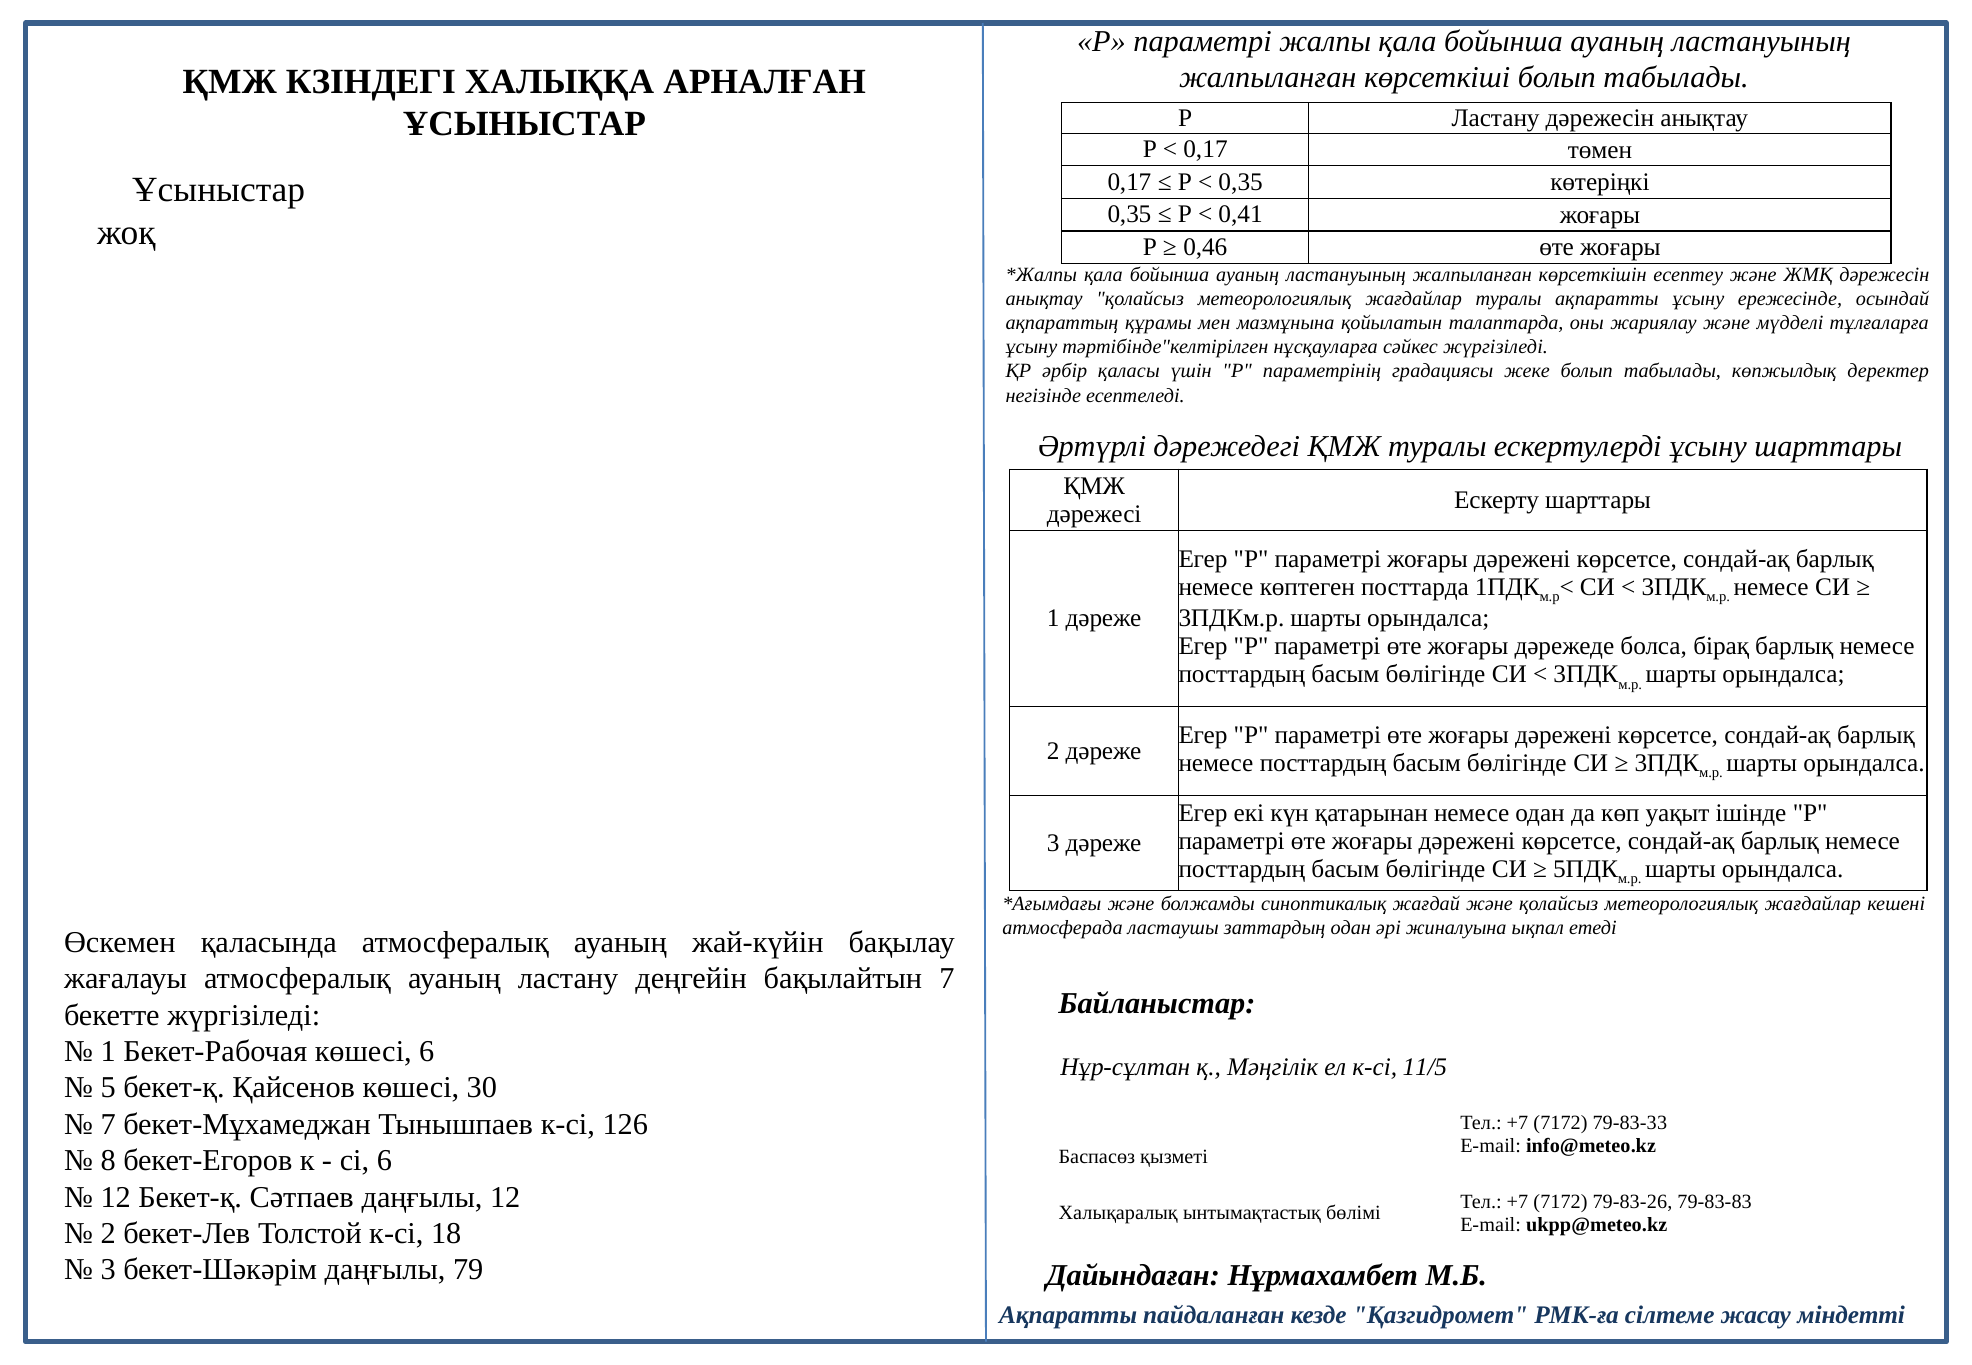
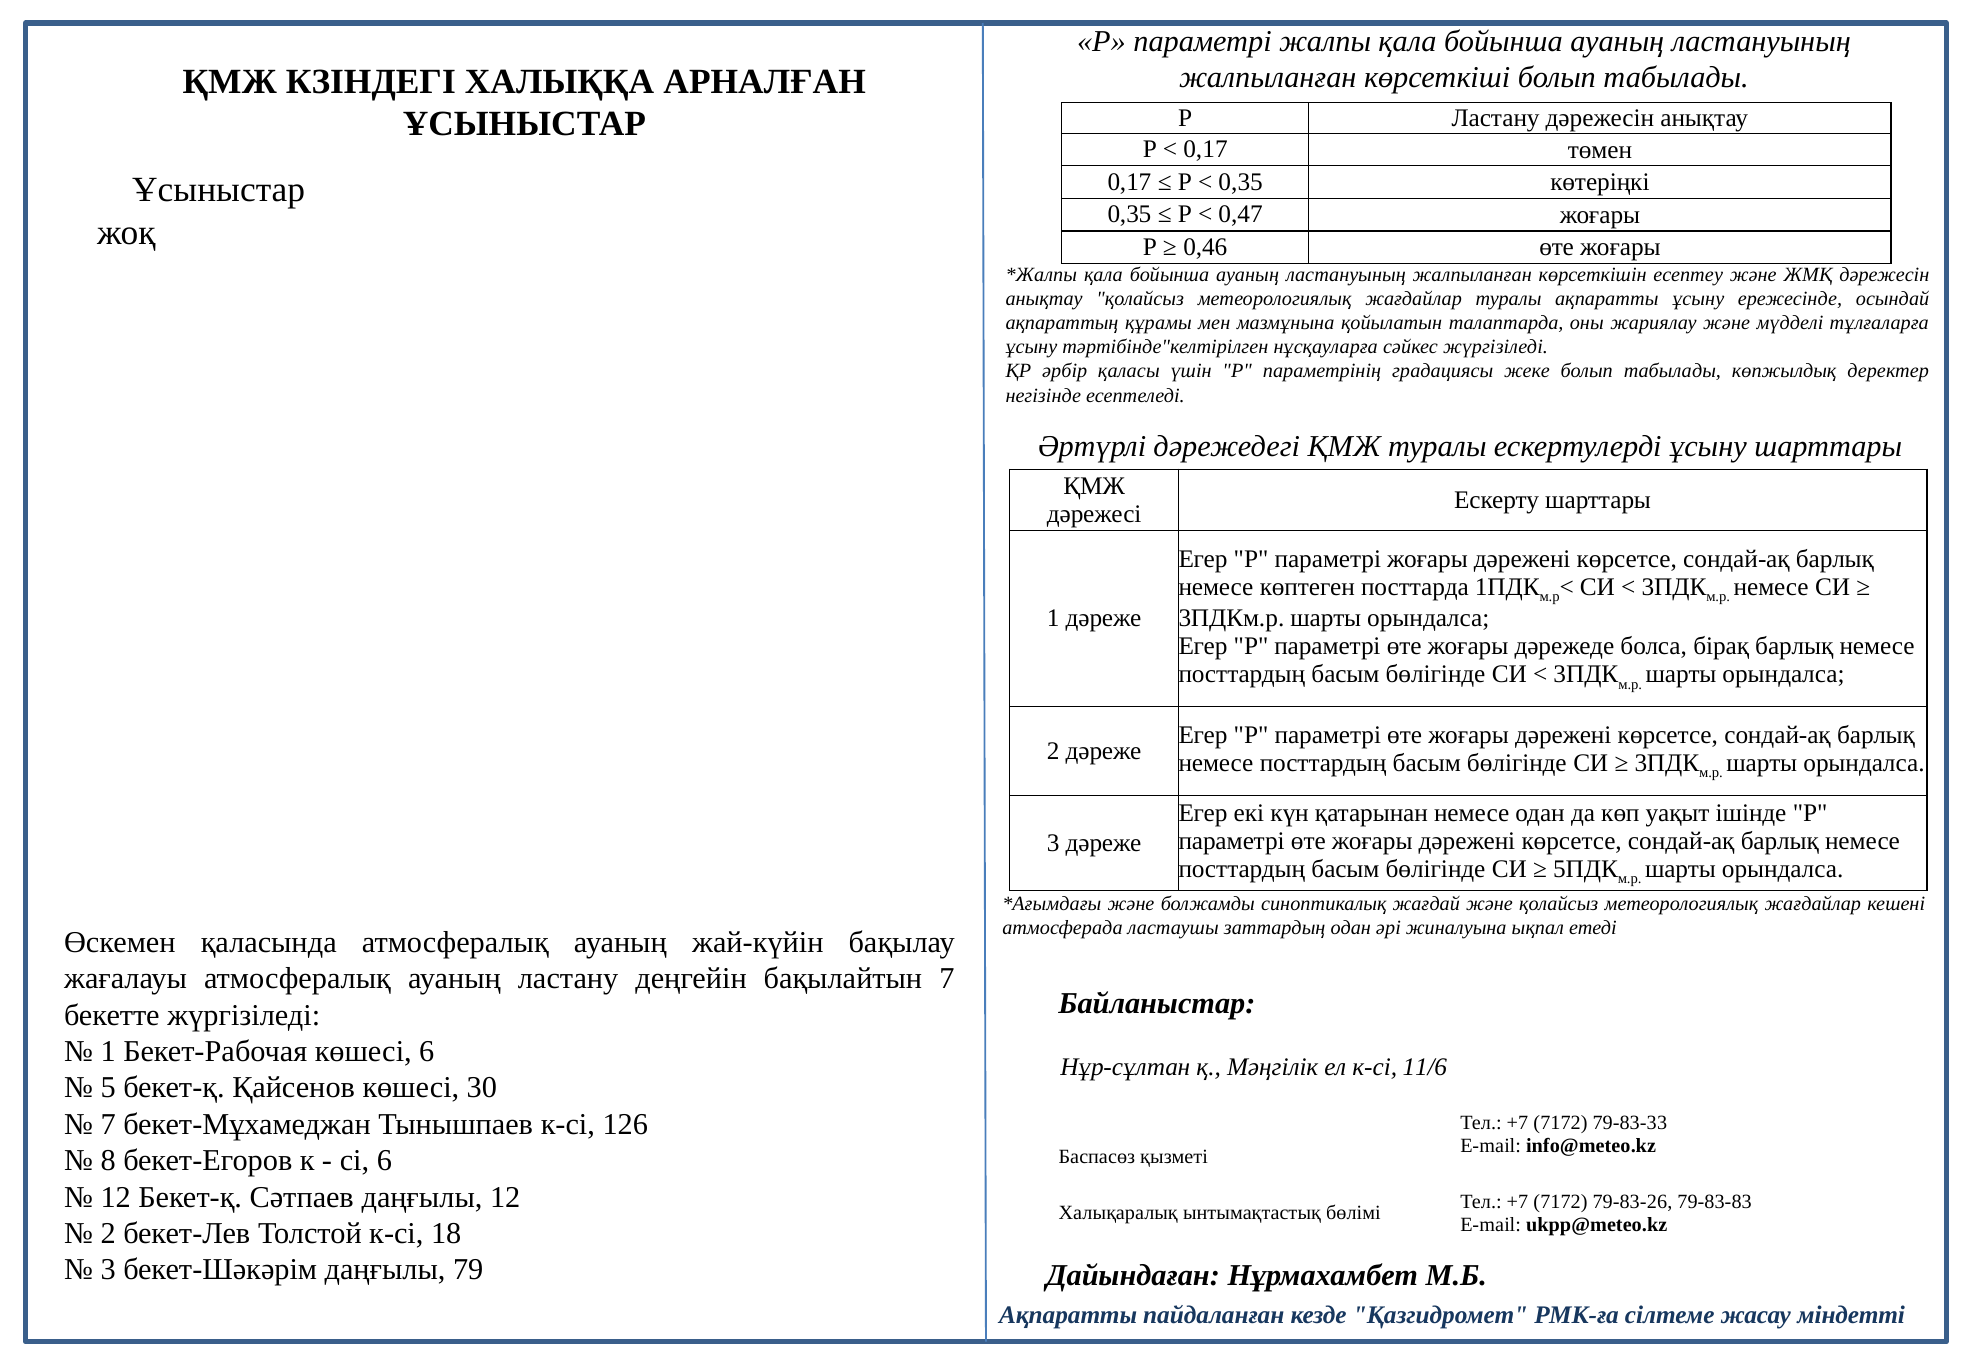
0,41: 0,41 -> 0,47 (1241, 214)
11/5: 11/5 -> 11/6 (1425, 1067)
